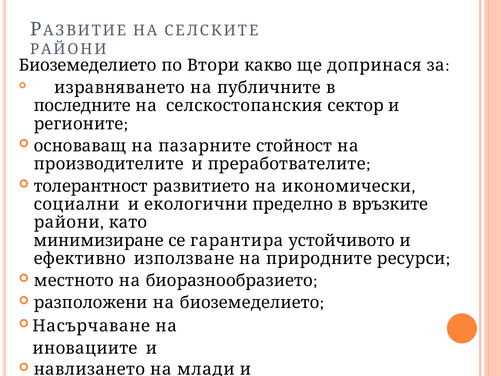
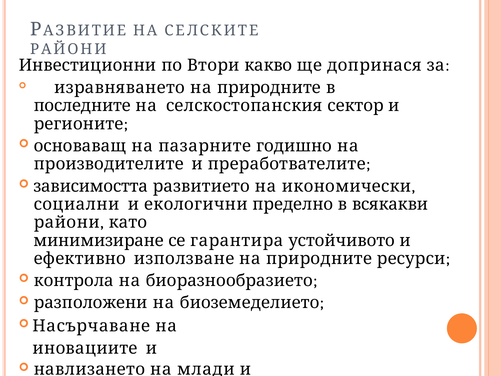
Биоземеделието: Биоземеделието -> Инвестиционни (87, 65)
изравняването на публичните: публичните -> природните (269, 88)
стойност: стойност -> годишно (294, 146)
толерантност: толерантност -> зависимостта (91, 186)
връзките: връзките -> всякакви (390, 204)
местното: местното -> контрола (74, 280)
